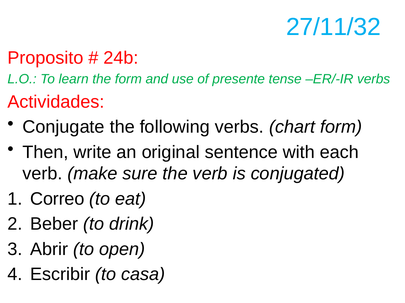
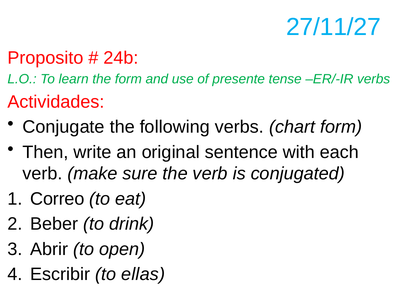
27/11/32: 27/11/32 -> 27/11/27 (333, 27)
casa: casa -> ellas (143, 275)
